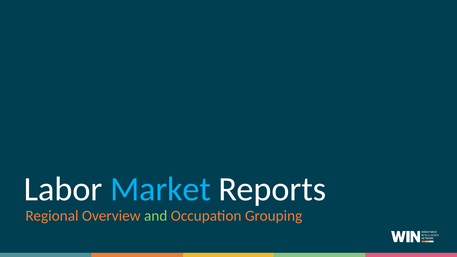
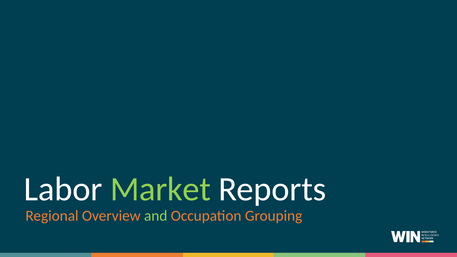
Market colour: light blue -> light green (161, 189)
